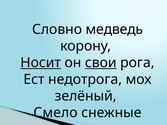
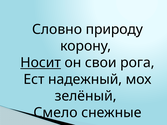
медведь: медведь -> природу (114, 29)
свои underline: present -> none (101, 63)
недотрога: недотрога -> надежный (85, 79)
